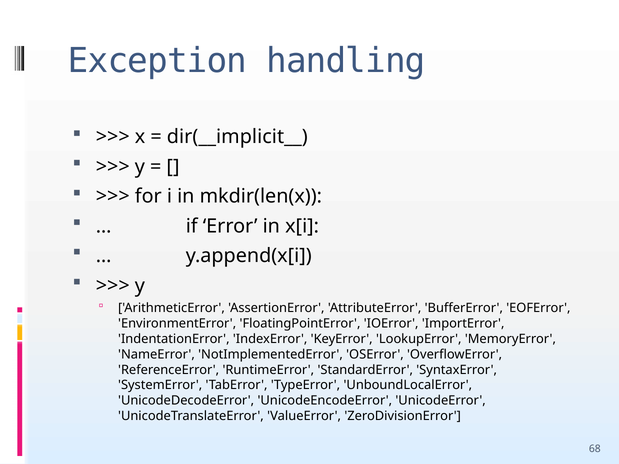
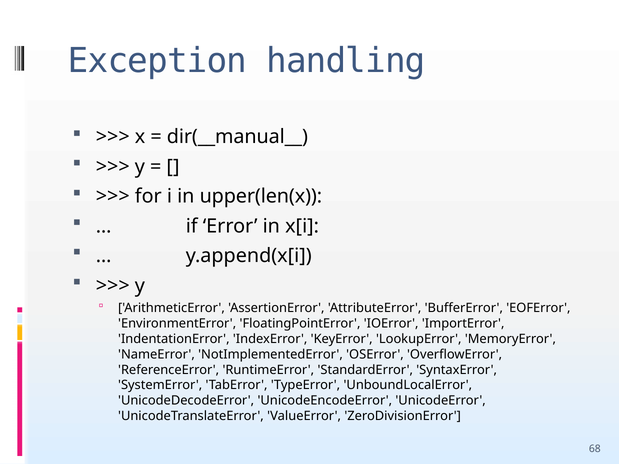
dir(__implicit__: dir(__implicit__ -> dir(__manual__ (237, 137)
mkdir(len(x: mkdir(len(x -> upper(len(x (261, 196)
